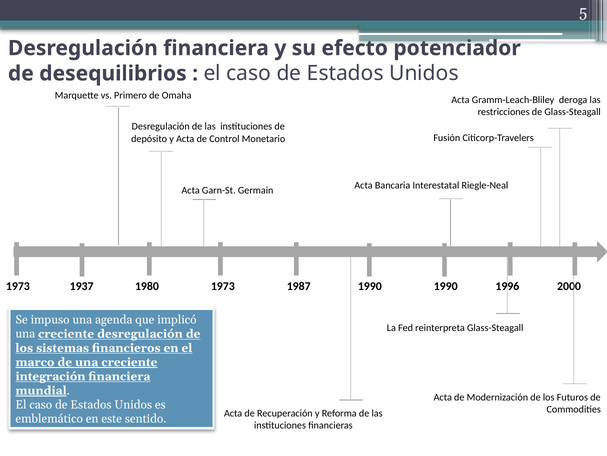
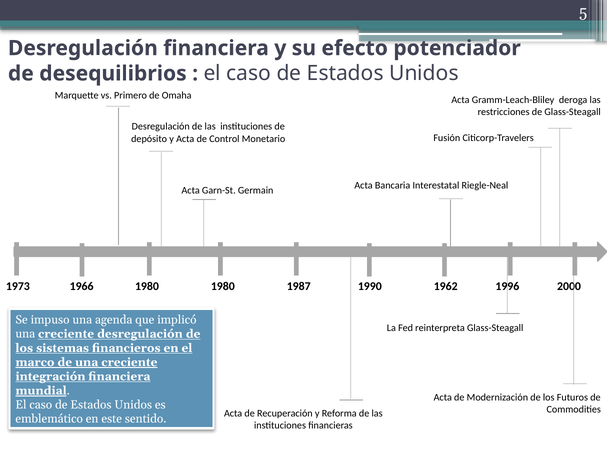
1937: 1937 -> 1966 (82, 286)
1980 1973: 1973 -> 1980 (223, 286)
1990 1990: 1990 -> 1962 (446, 286)
